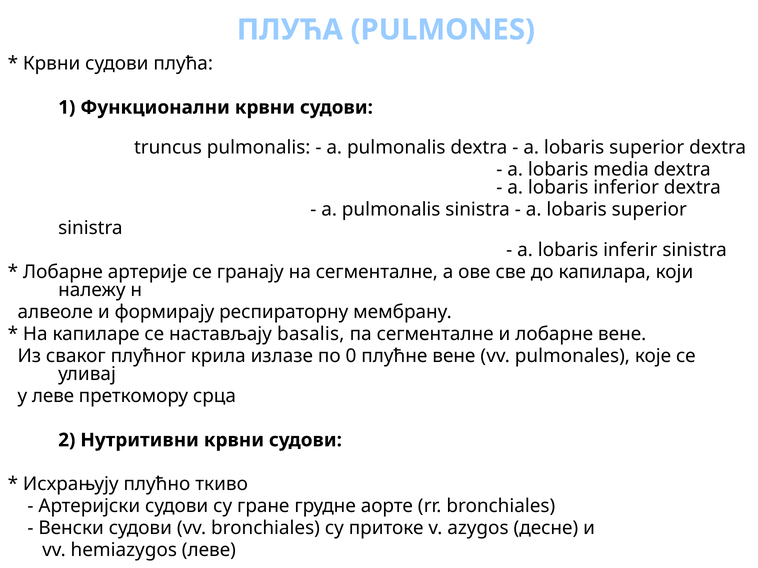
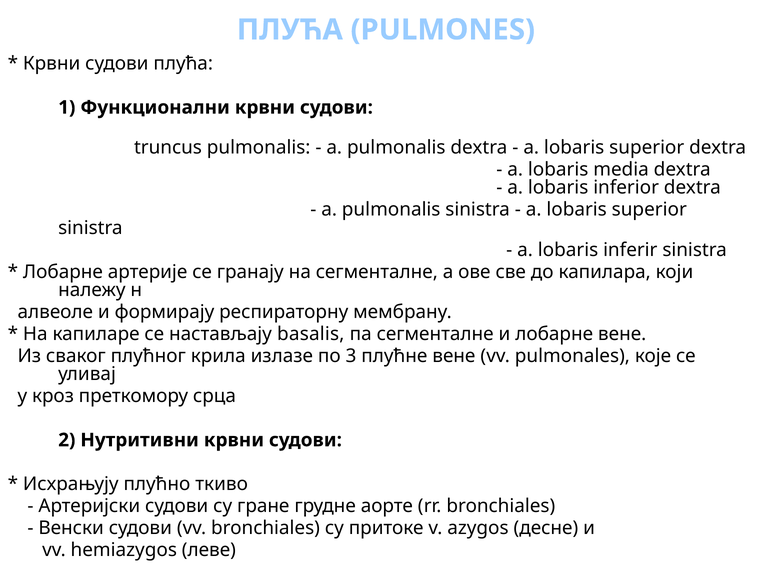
0: 0 -> 3 (351, 356)
у леве: леве -> кроз (53, 396)
